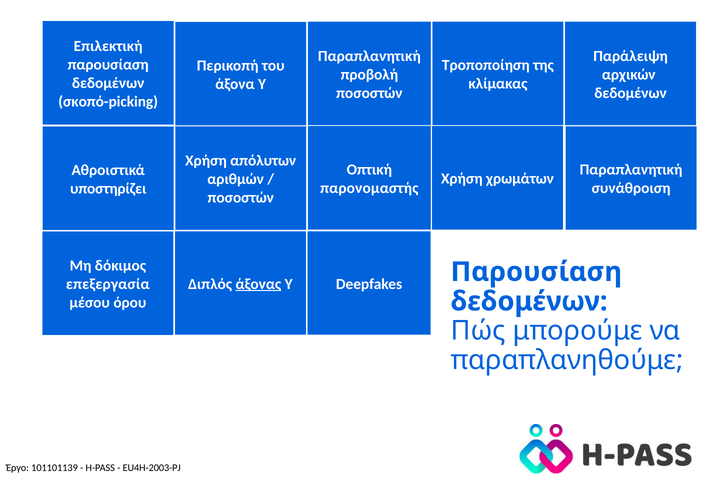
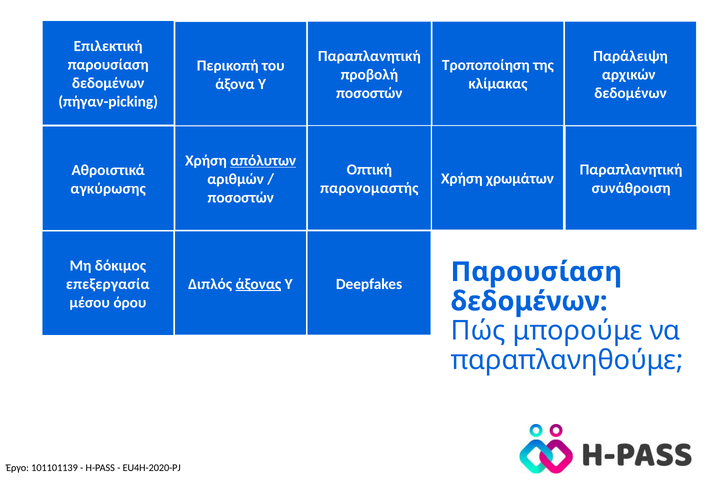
σκοπό-picking: σκοπό-picking -> πήγαν-picking (108, 102)
απόλυτων underline: none -> present (263, 161)
υποστηρίζει: υποστηρίζει -> αγκύρωσης (108, 189)
EU4H-2003-PJ: EU4H-2003-PJ -> EU4H-2020-PJ (152, 468)
